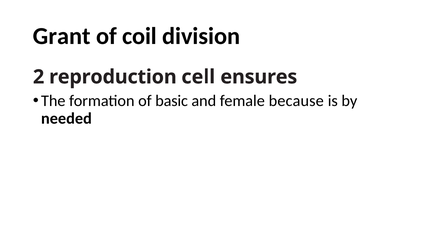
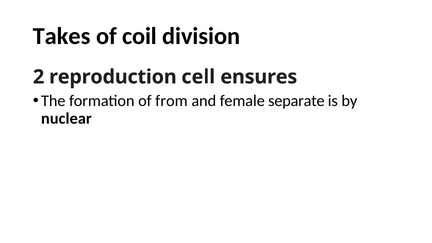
Grant: Grant -> Takes (62, 36)
basic: basic -> from (171, 101)
because: because -> separate (296, 101)
needed: needed -> nuclear (66, 118)
